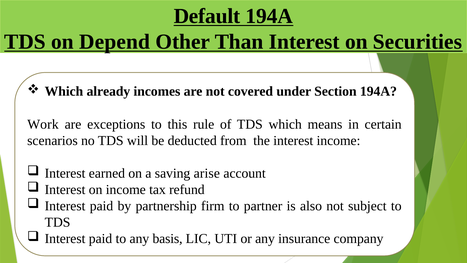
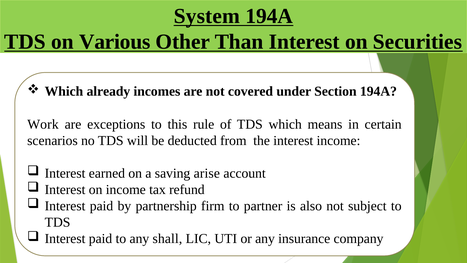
Default: Default -> System (207, 16)
Depend: Depend -> Various (115, 42)
basis: basis -> shall (167, 238)
